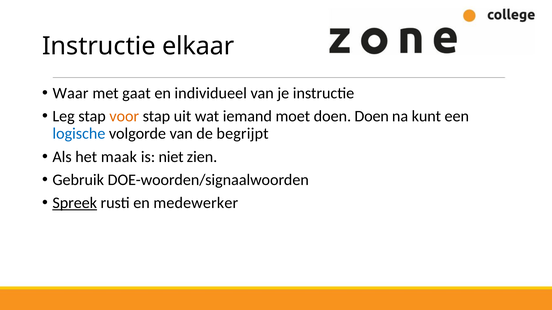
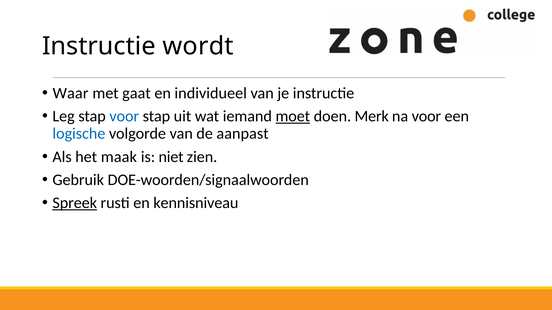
elkaar: elkaar -> wordt (198, 46)
voor colour: orange -> blue (124, 116)
moet underline: none -> present (293, 116)
doen Doen: Doen -> Merk (372, 116)
na kunt: kunt -> voor (426, 116)
begrijpt: begrijpt -> aanpast (243, 134)
medewerker: medewerker -> kennisniveau (196, 203)
